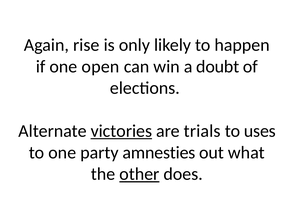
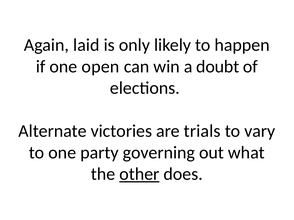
rise: rise -> laid (86, 45)
victories underline: present -> none (121, 131)
uses: uses -> vary (260, 131)
amnesties: amnesties -> governing (159, 153)
